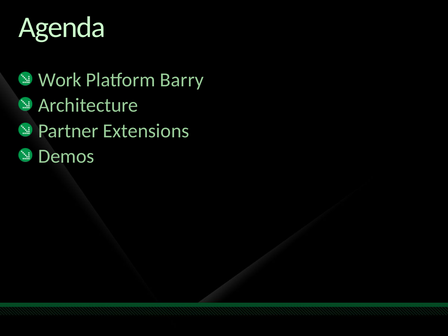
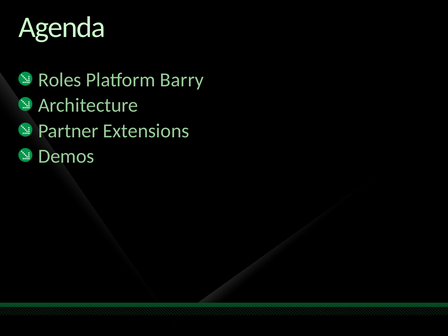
Work: Work -> Roles (60, 80)
